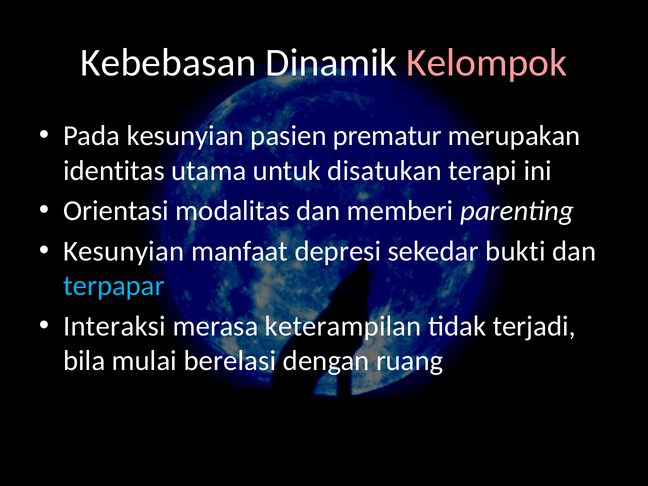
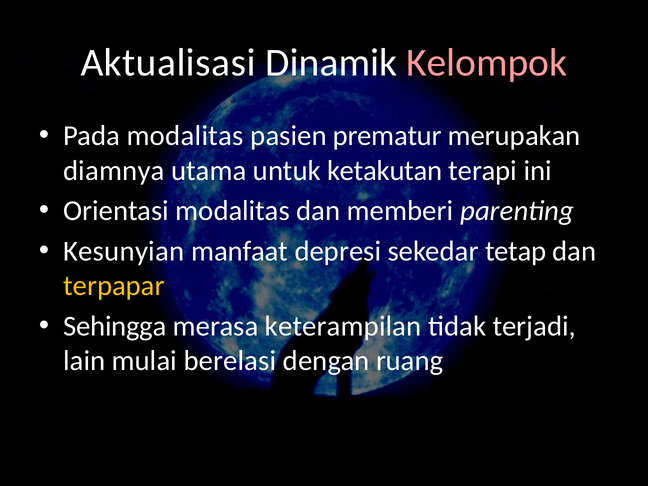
Kebebasan: Kebebasan -> Aktualisasi (168, 63)
Pada kesunyian: kesunyian -> modalitas (185, 136)
identitas: identitas -> diamnya (114, 171)
disatukan: disatukan -> ketakutan (385, 171)
bukti: bukti -> tetap (516, 251)
terpapar colour: light blue -> yellow (114, 286)
Interaksi: Interaksi -> Sehingga (115, 326)
bila: bila -> lain (84, 361)
